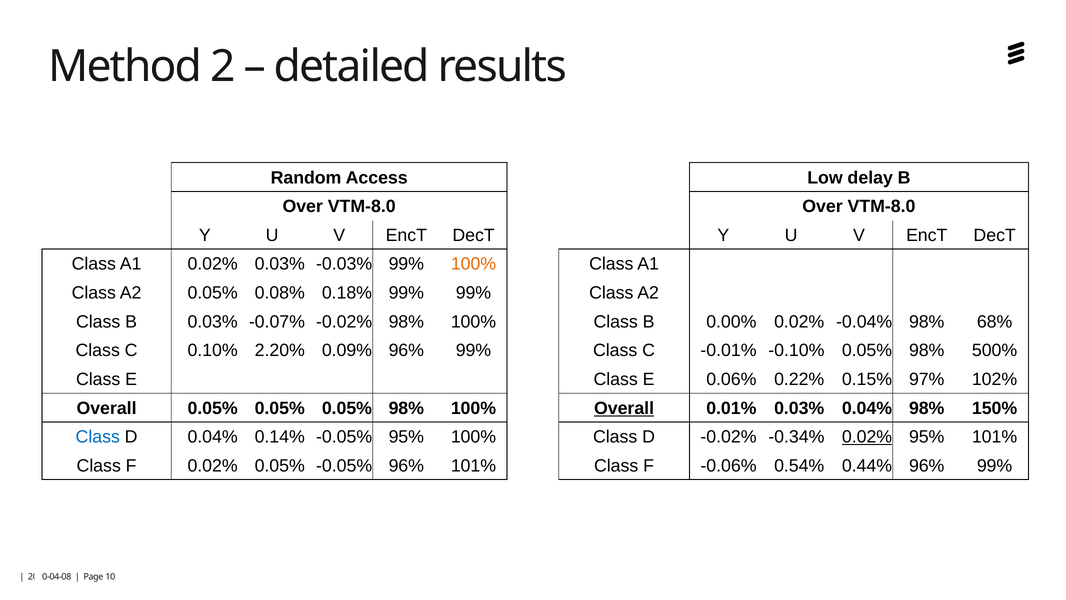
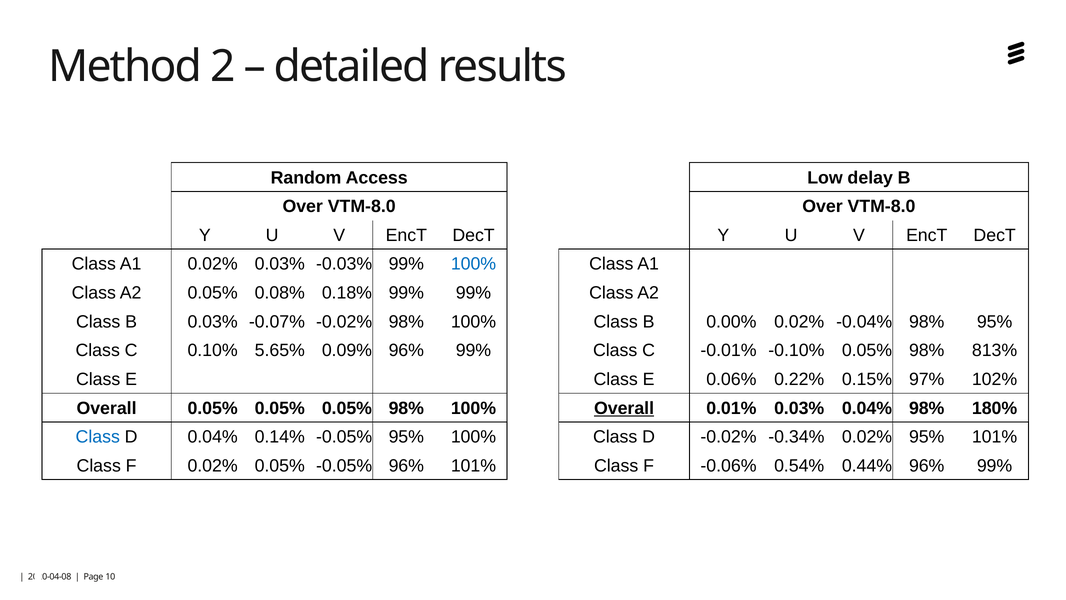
100% colour: orange -> blue (474, 264)
98% 68%: 68% -> 95% (995, 322)
2.20%: 2.20% -> 5.65% (280, 350)
500%: 500% -> 813% (995, 350)
150%: 150% -> 180% (995, 408)
0.02% underline: present -> none (867, 437)
